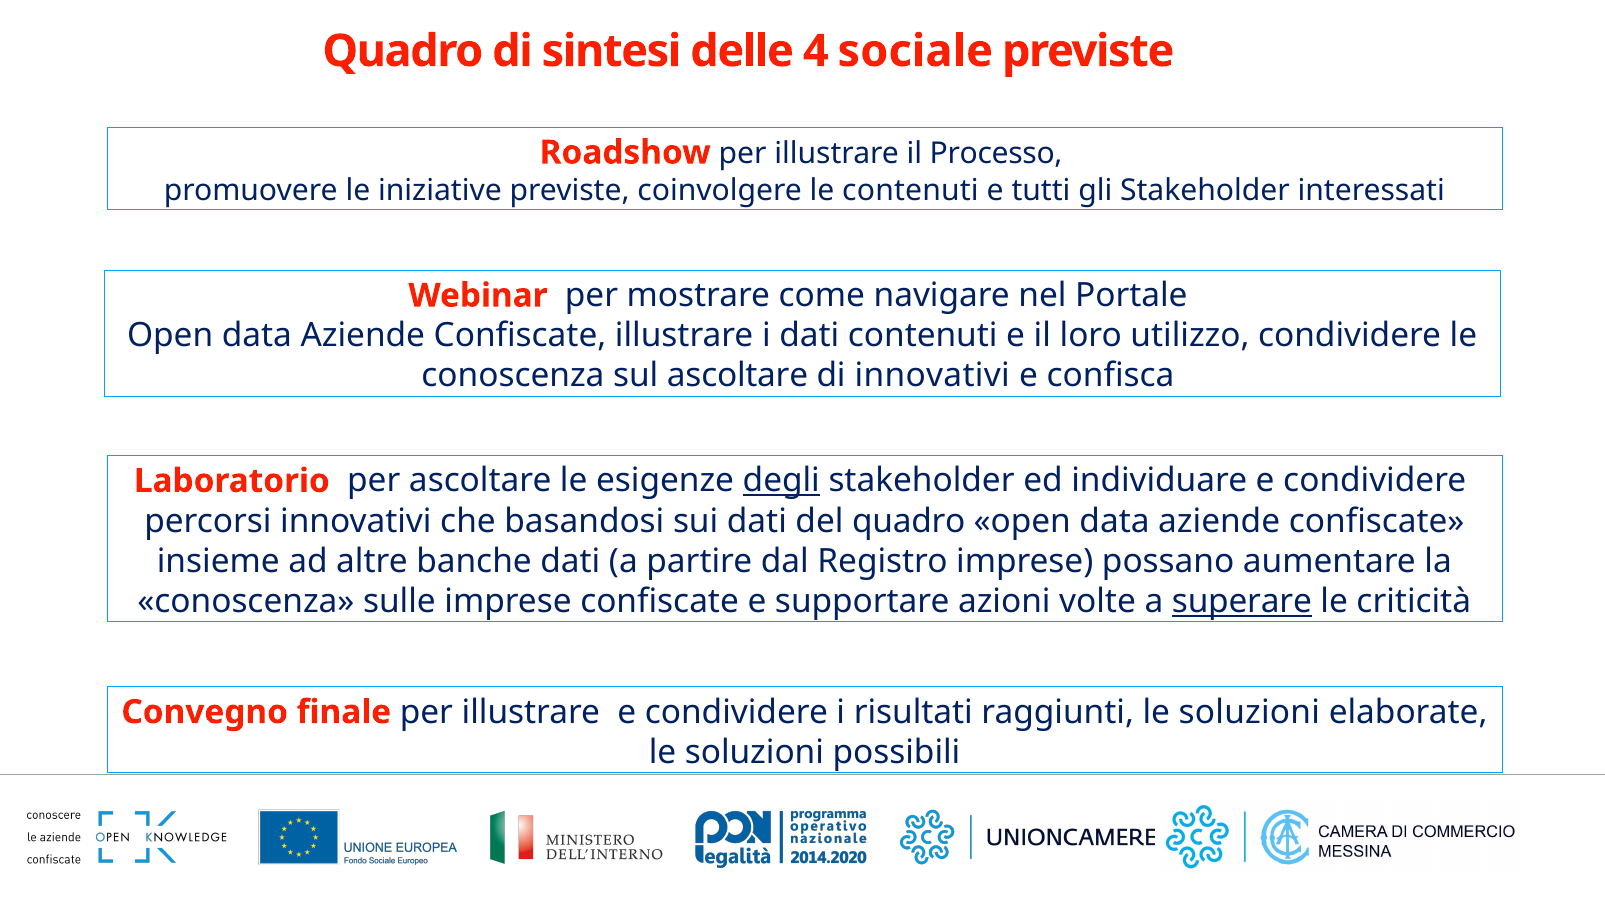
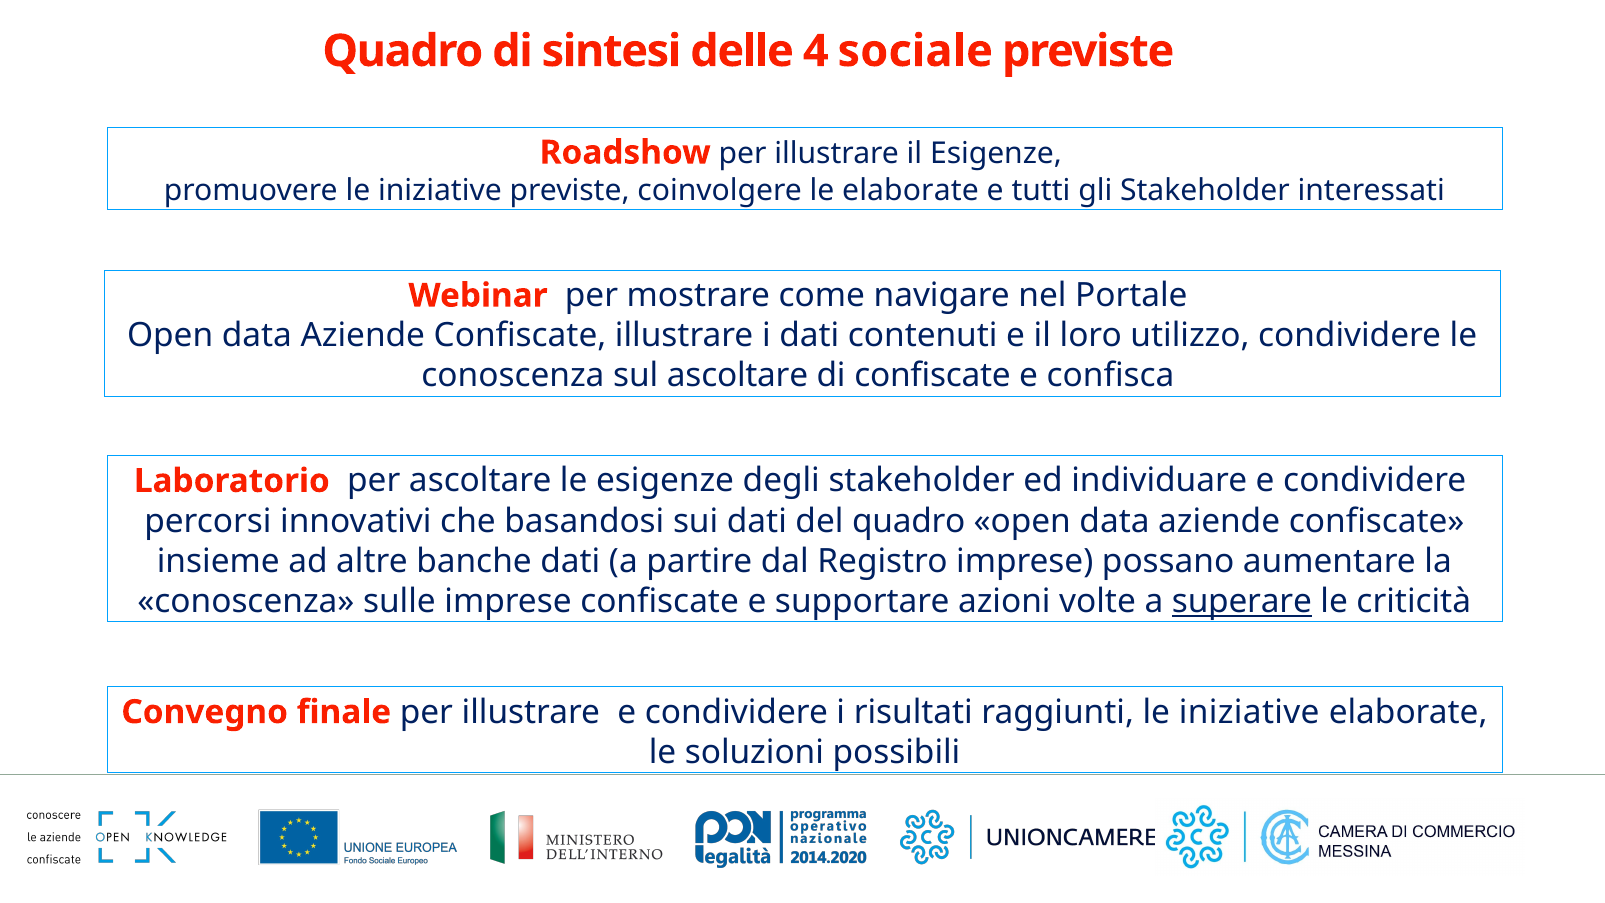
il Processo: Processo -> Esigenze (996, 154)
le contenuti: contenuti -> elaborate (910, 190)
di innovativi: innovativi -> confiscate (933, 376)
degli underline: present -> none (781, 481)
raggiunti le soluzioni: soluzioni -> iniziative (1249, 712)
